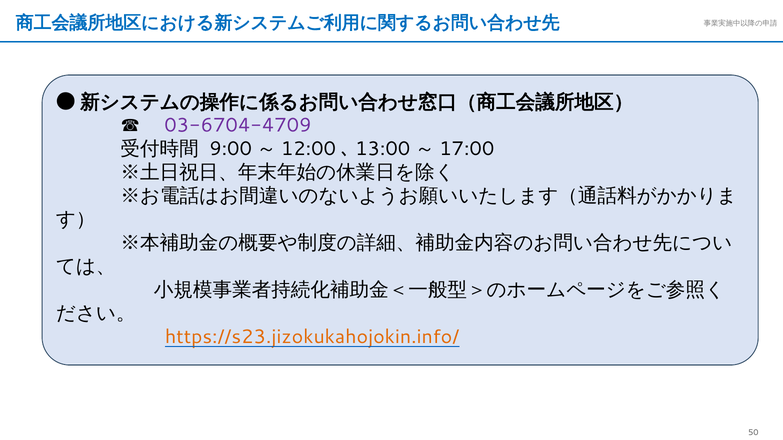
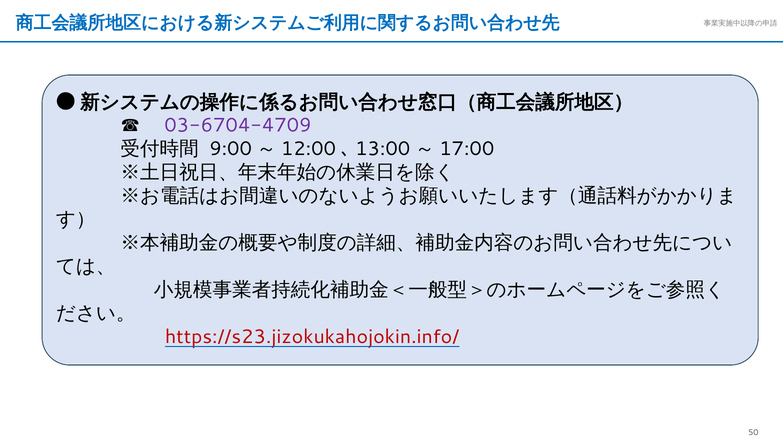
https://s23.jizokukahojokin.info/ colour: orange -> red (312, 337)
